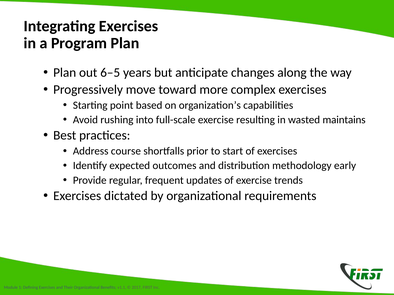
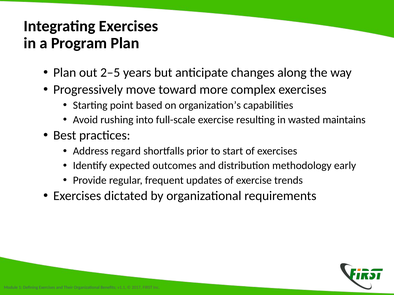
6–5: 6–5 -> 2–5 (110, 73)
course: course -> regard (126, 151)
